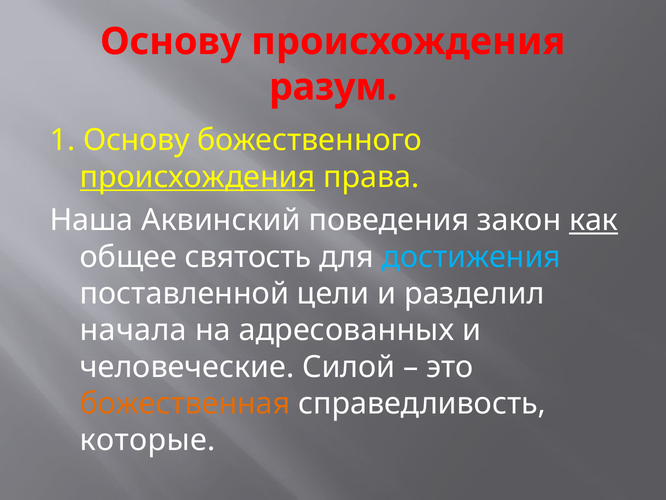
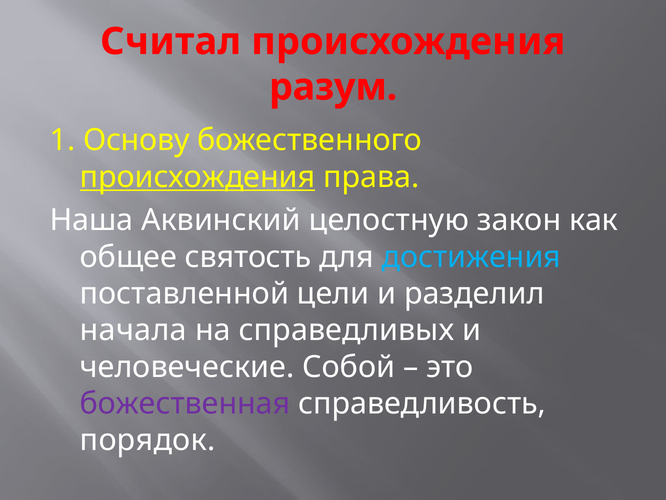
Основу: Основу -> Считал (171, 42)
поведения: поведения -> целостную (389, 220)
как underline: present -> none (594, 220)
адресованных: адресованных -> справедливых (346, 330)
Силой: Силой -> Собой (349, 367)
божественная colour: orange -> purple (185, 403)
которые: которые -> порядок (148, 440)
